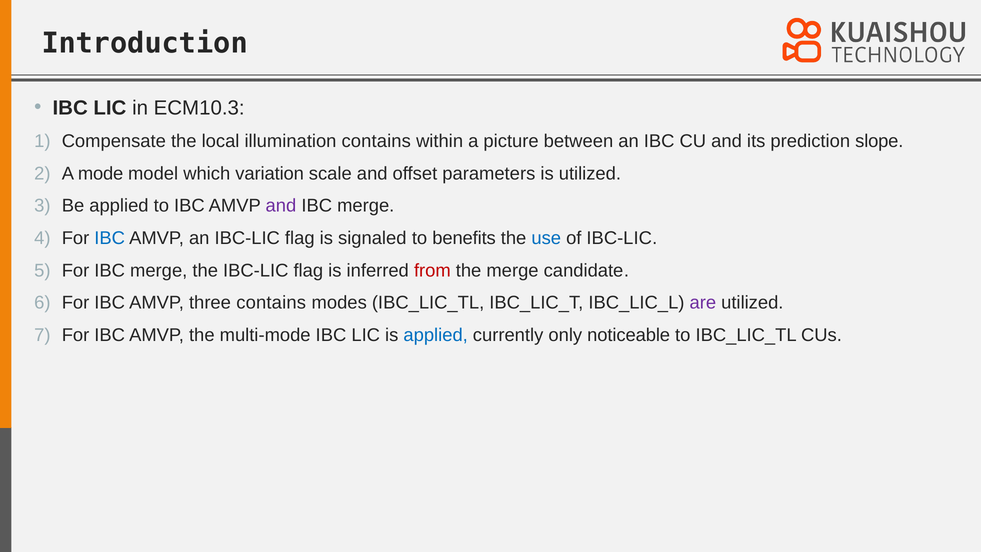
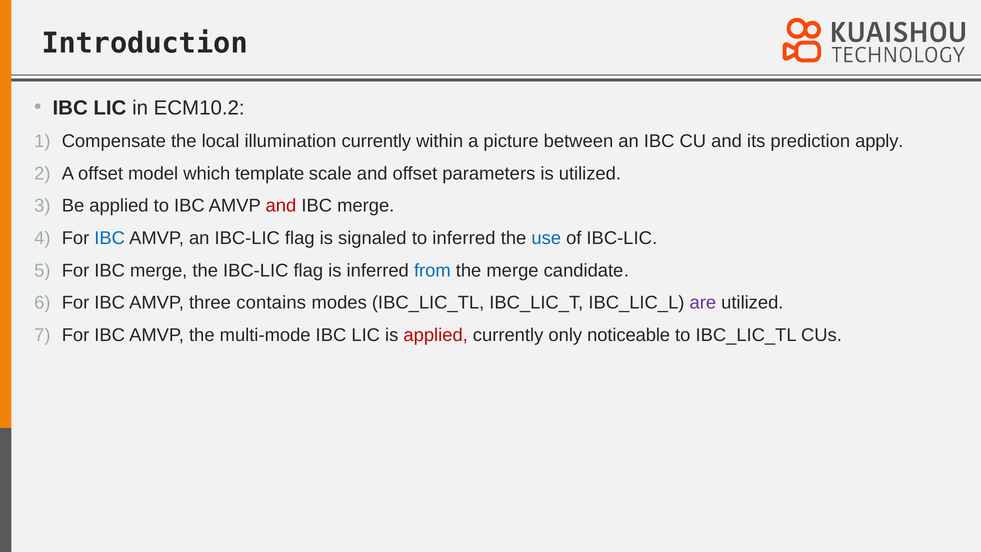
ECM10.3: ECM10.3 -> ECM10.2 (199, 108)
illumination contains: contains -> currently (376, 141)
slope: slope -> apply (879, 141)
A mode: mode -> offset (101, 173)
variation: variation -> template (270, 173)
and colour: purple -> red (281, 206)
to benefits: benefits -> inferred (464, 238)
from colour: red -> blue (432, 270)
applied colour: blue -> red (436, 335)
